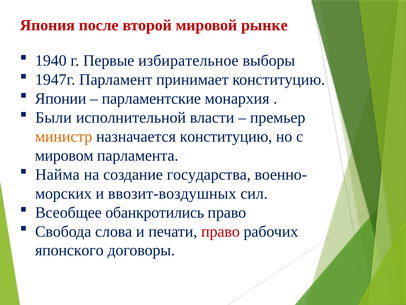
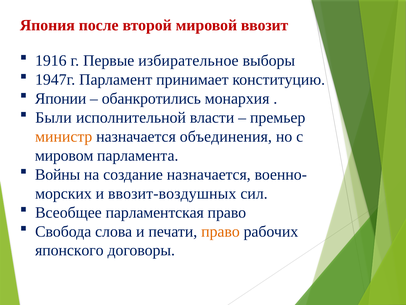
рынке: рынке -> ввозит (265, 25)
1940: 1940 -> 1916 (51, 60)
парламентские: парламентские -> обанкротились (151, 98)
назначается конституцию: конституцию -> объединения (226, 136)
Найма: Найма -> Войны (58, 174)
создание государства: государства -> назначается (209, 174)
обанкротились: обанкротились -> парламентская (155, 212)
право colour: red -> orange (220, 231)
